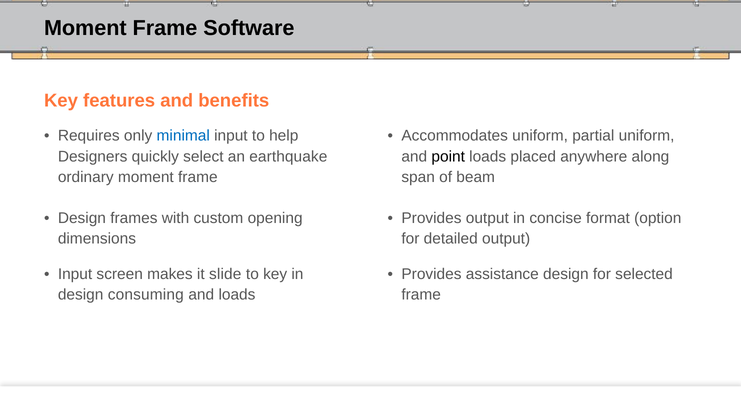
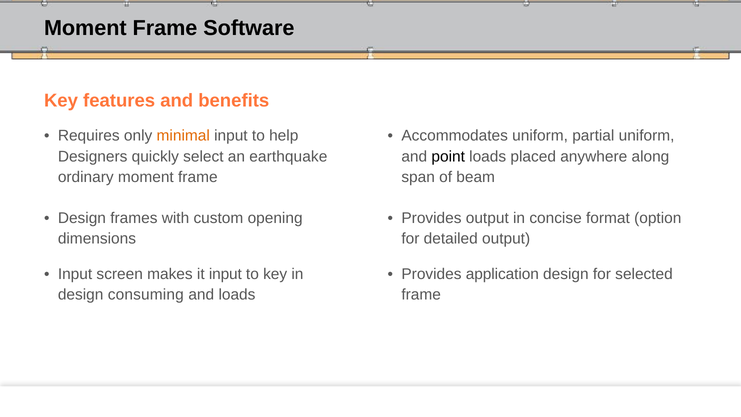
minimal colour: blue -> orange (183, 136)
it slide: slide -> input (225, 274)
assistance: assistance -> application (502, 274)
